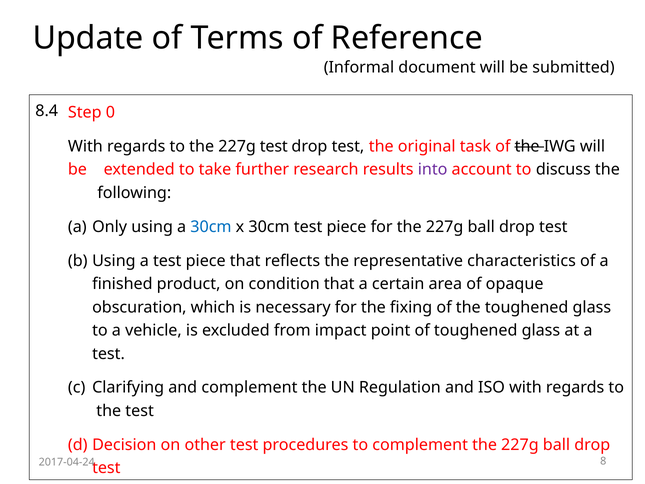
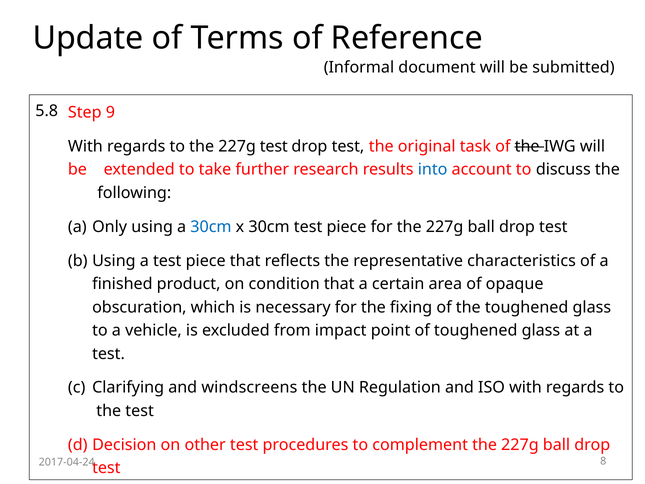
8.4: 8.4 -> 5.8 (47, 111)
0: 0 -> 9 (110, 112)
into colour: purple -> blue (433, 170)
and complement: complement -> windscreens (249, 387)
